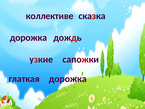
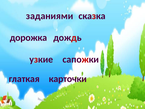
коллективе: коллективе -> заданиями (50, 16)
глаткая дорожка: дорожка -> карточки (68, 79)
